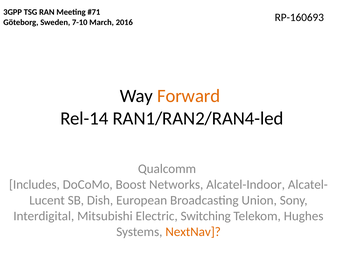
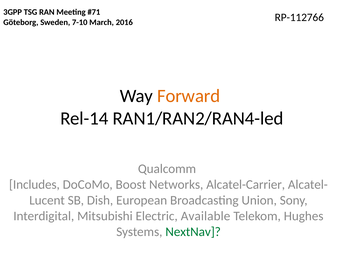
RP-160693: RP-160693 -> RP-112766 (299, 17)
Alcatel-Indoor: Alcatel-Indoor -> Alcatel-Carrier (246, 184)
Switching: Switching -> Available (206, 216)
NextNav colour: orange -> green (193, 232)
